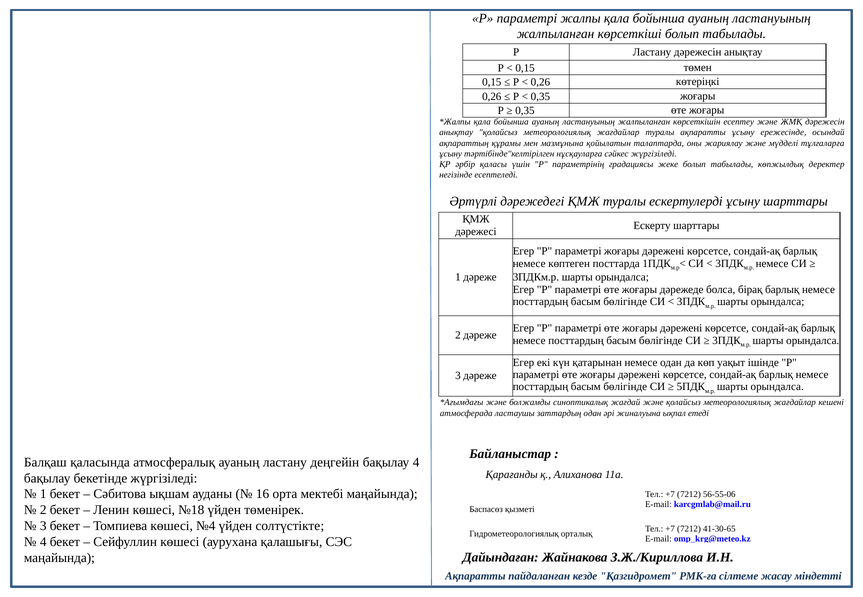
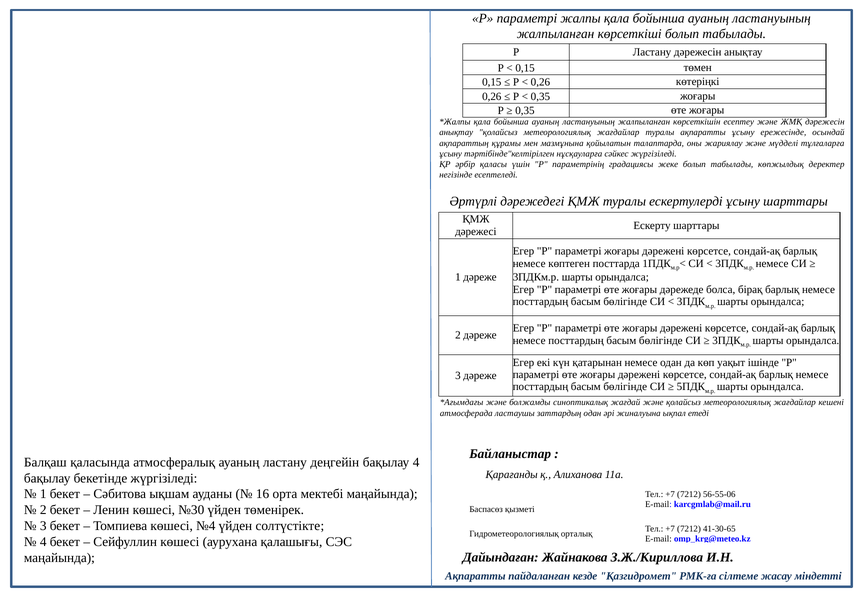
№18: №18 -> №30 (191, 510)
